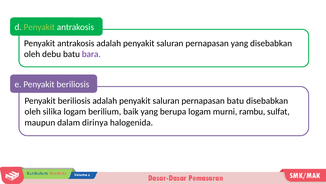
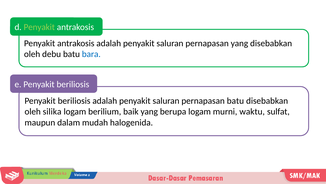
bara colour: purple -> blue (91, 54)
rambu: rambu -> waktu (252, 111)
dirinya: dirinya -> mudah (95, 122)
